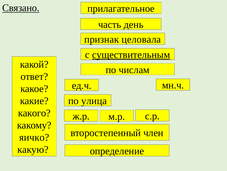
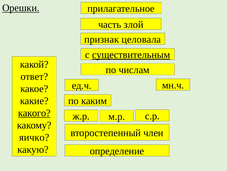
Связано: Связано -> Орешки (21, 8)
день: день -> злой (134, 24)
улица: улица -> каким (94, 100)
какого underline: none -> present (34, 113)
